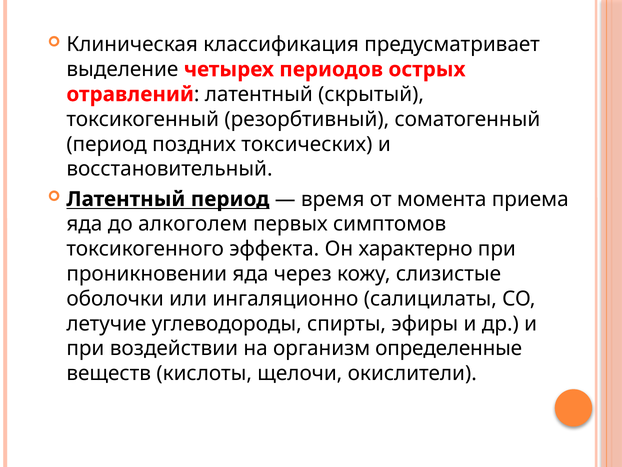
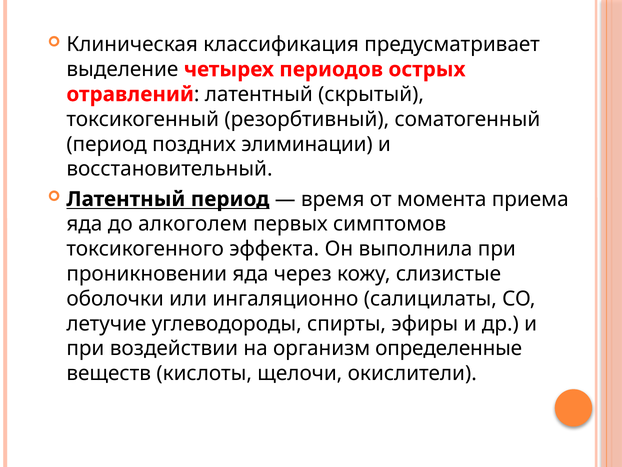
токсических: токсических -> элиминации (307, 144)
характерно: характерно -> выполнила (415, 249)
